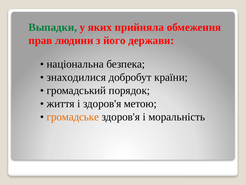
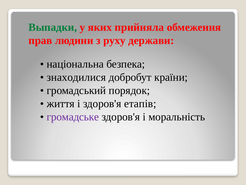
його: його -> руху (114, 40)
метою: метою -> етапів (140, 103)
громадське colour: orange -> purple (73, 116)
